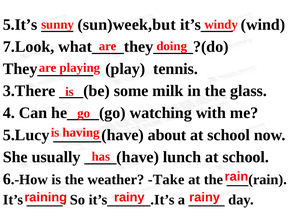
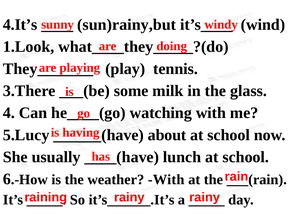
5.It’s: 5.It’s -> 4.It’s (20, 25)
sun)week,but: sun)week,but -> sun)rainy,but (127, 25)
7.Look: 7.Look -> 1.Look (29, 47)
weather Take: Take -> With (166, 180)
